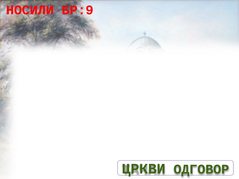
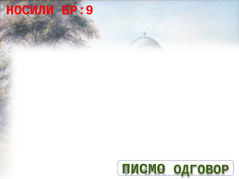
ЦРКВИ: ЦРКВИ -> ПИСМО (144, 169)
